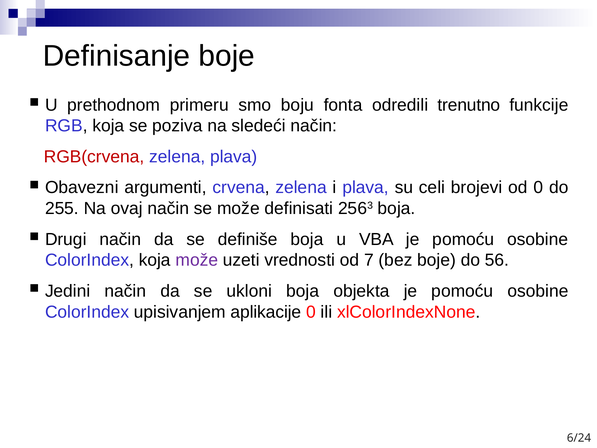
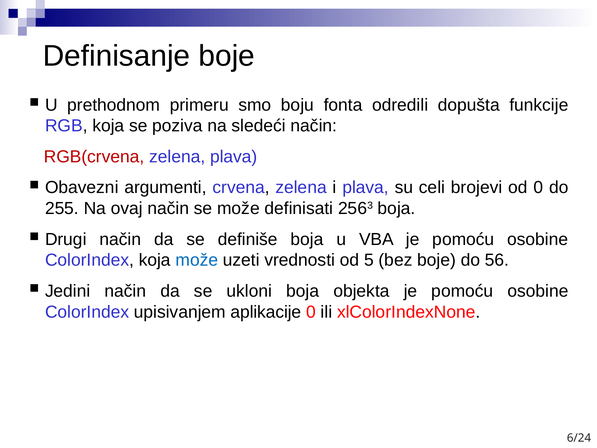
trenutno: trenutno -> dopušta (469, 105)
može colour: purple -> blue (197, 260)
7: 7 -> 5 (369, 260)
